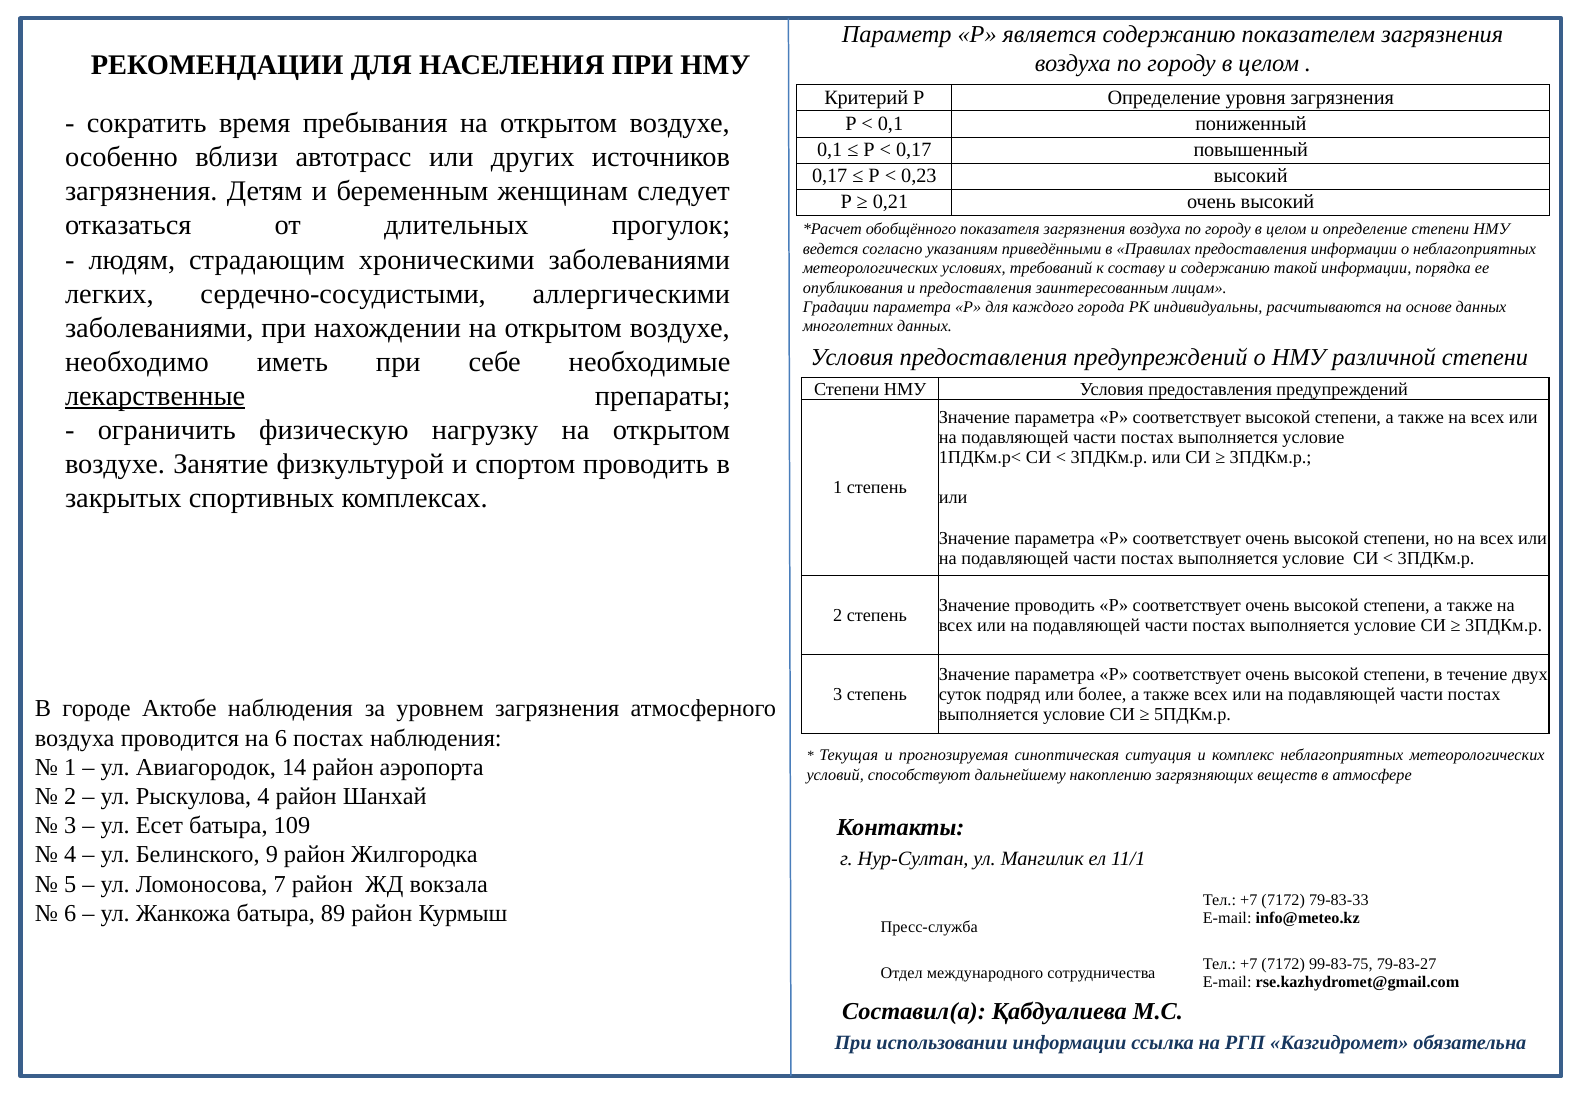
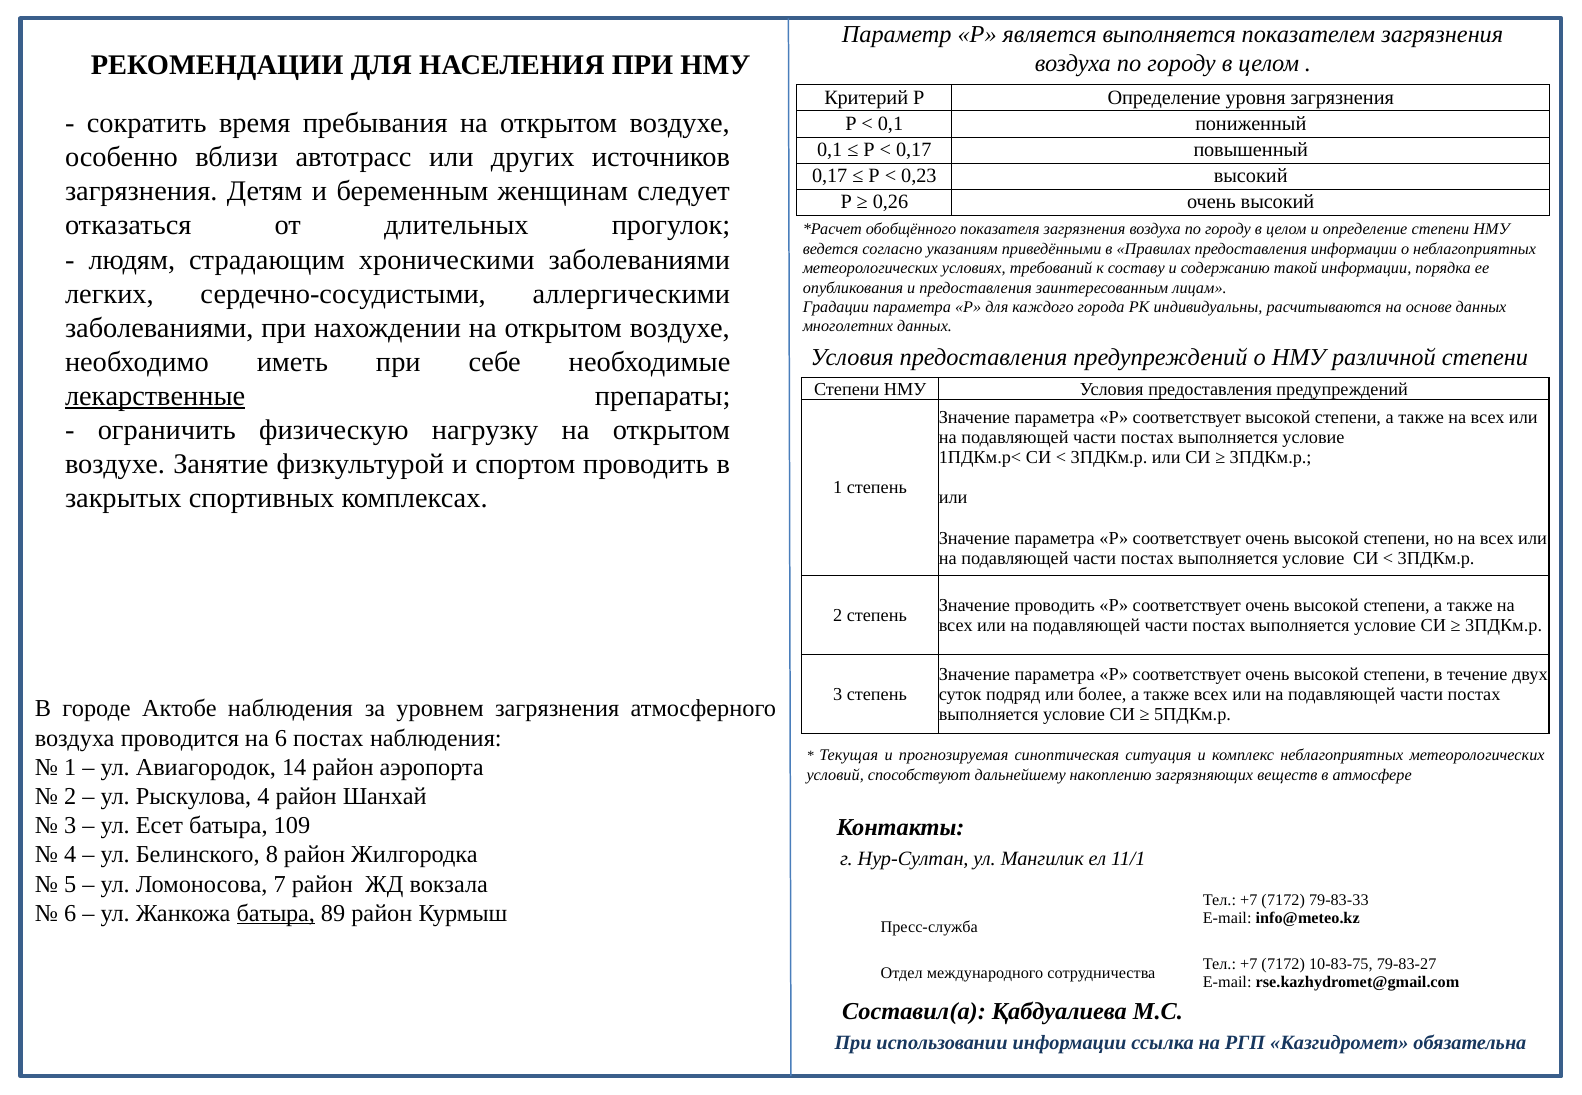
является содержанию: содержанию -> выполняется (1169, 34)
0,21: 0,21 -> 0,26 (891, 202)
9: 9 -> 8 (272, 855)
батыра underline: none -> present (276, 913)
99-83-75: 99-83-75 -> 10-83-75 (1341, 964)
